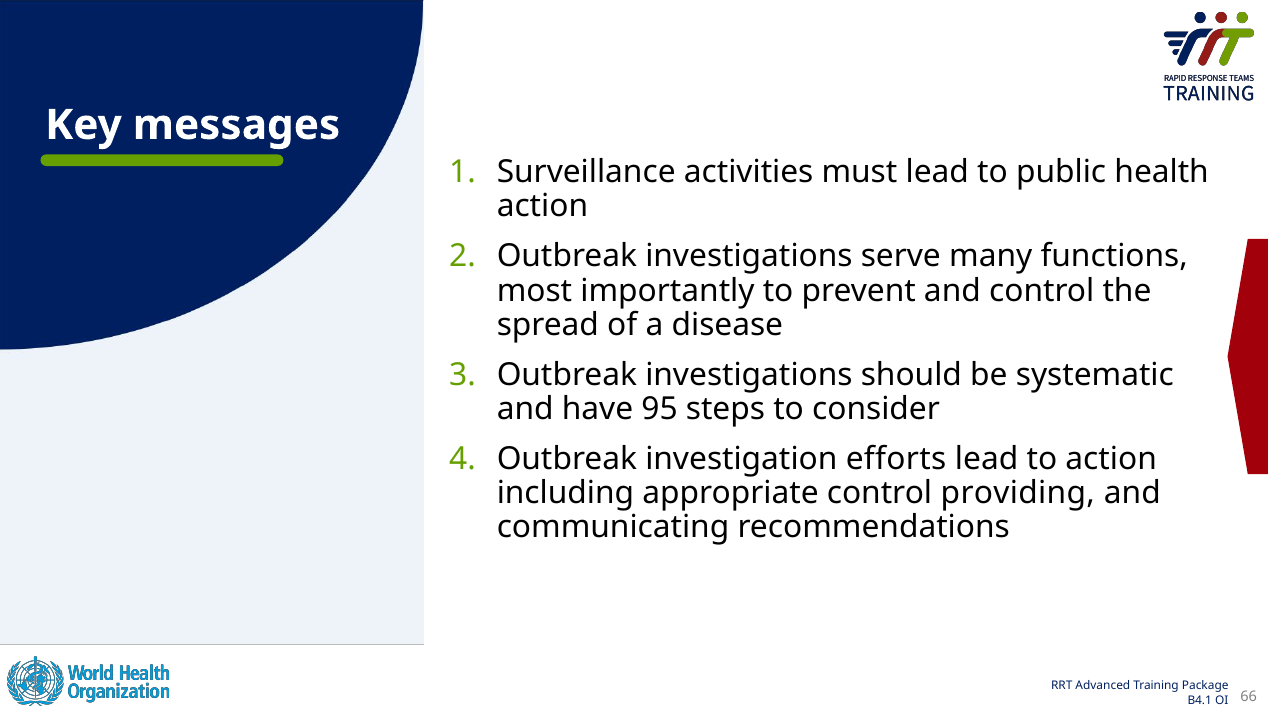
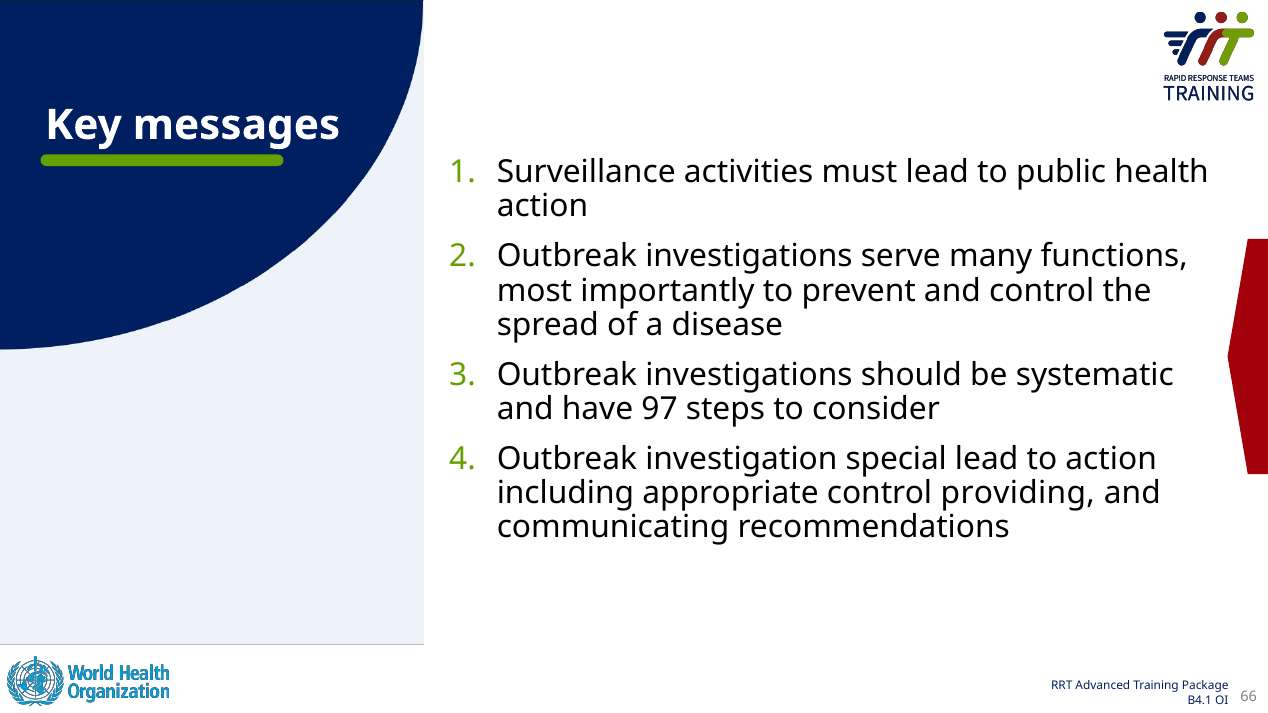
95: 95 -> 97 (660, 409)
efforts: efforts -> special (896, 459)
